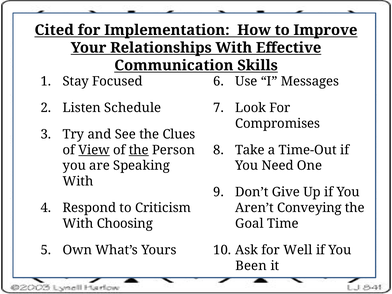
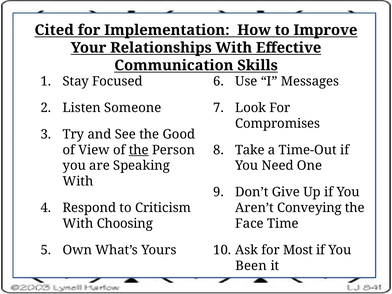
Schedule: Schedule -> Someone (133, 108)
Clues: Clues -> Good (179, 134)
View underline: present -> none (94, 150)
Goal: Goal -> Face (249, 224)
Well: Well -> Most (298, 250)
